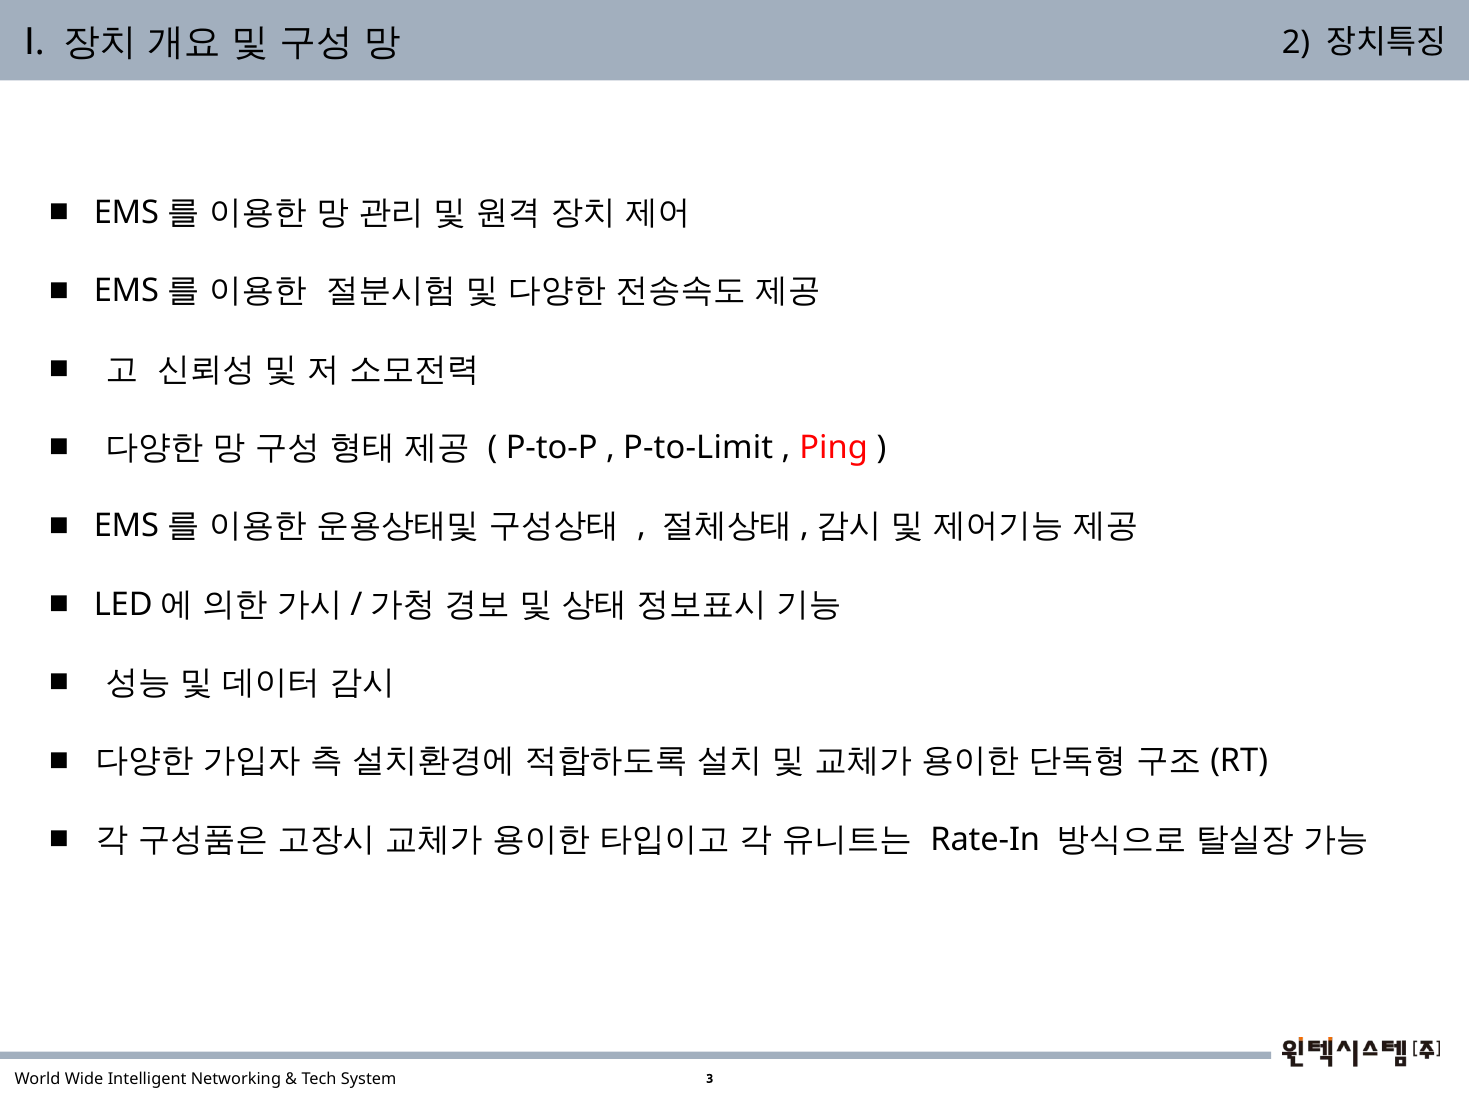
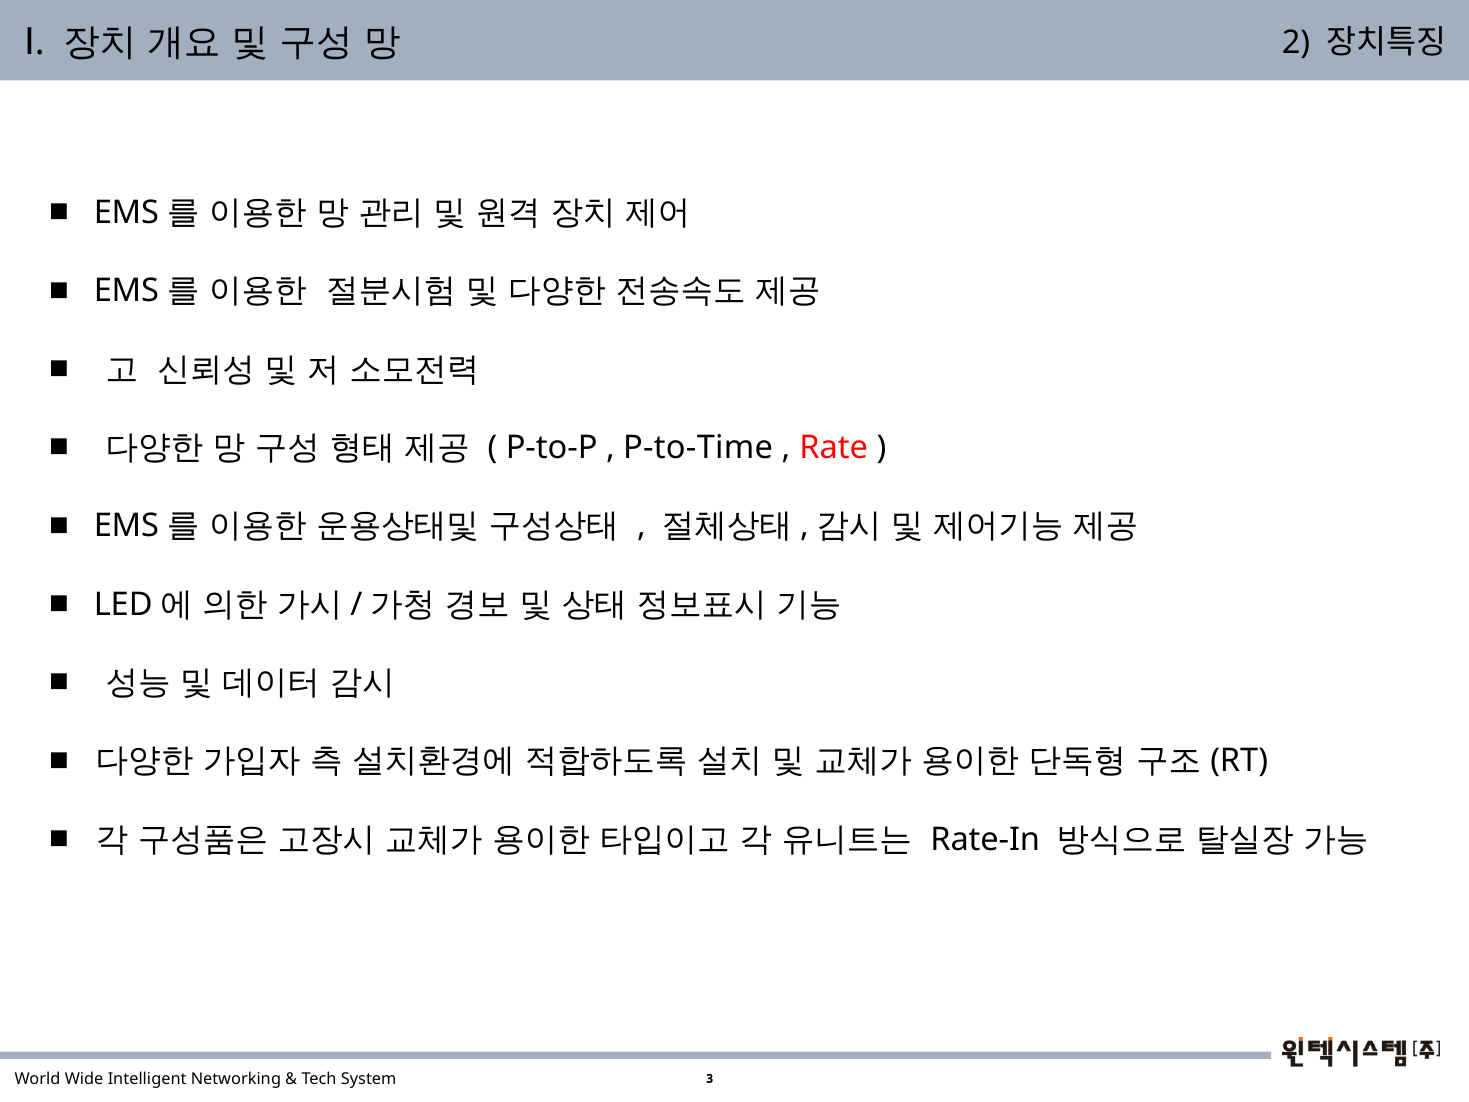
P-to-Limit: P-to-Limit -> P-to-Time (698, 448)
Ping: Ping -> Rate (834, 448)
